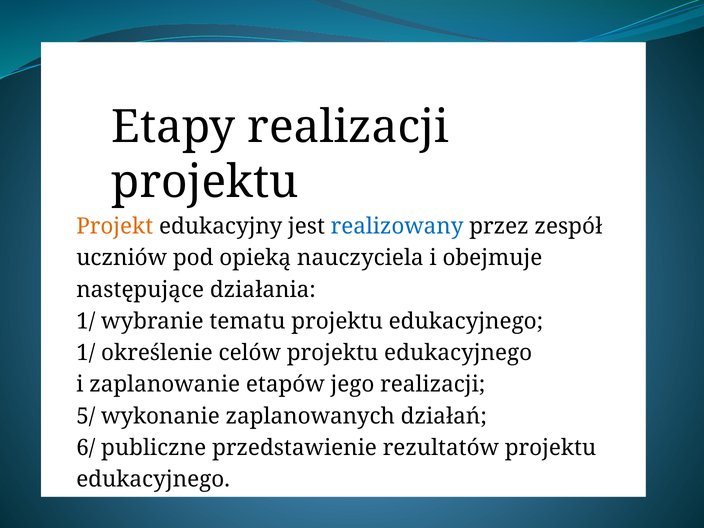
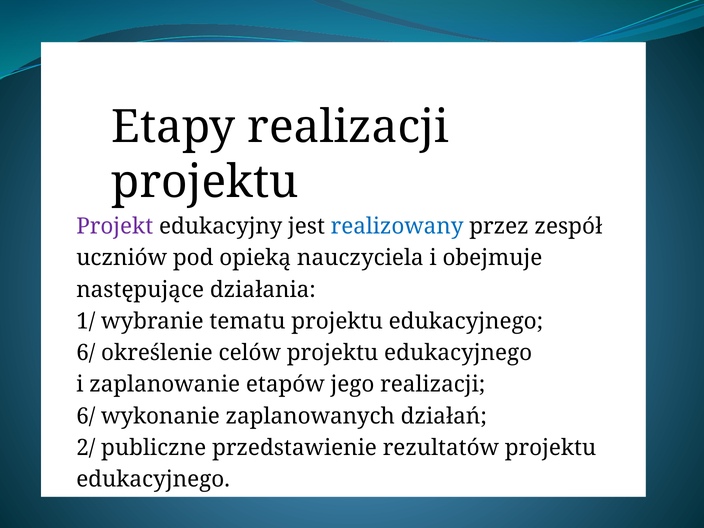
Projekt colour: orange -> purple (115, 226)
1/: 1/ -> 6/ (86, 353)
5/: 5/ -> 6/ (86, 416)
6/: 6/ -> 2/ (86, 448)
